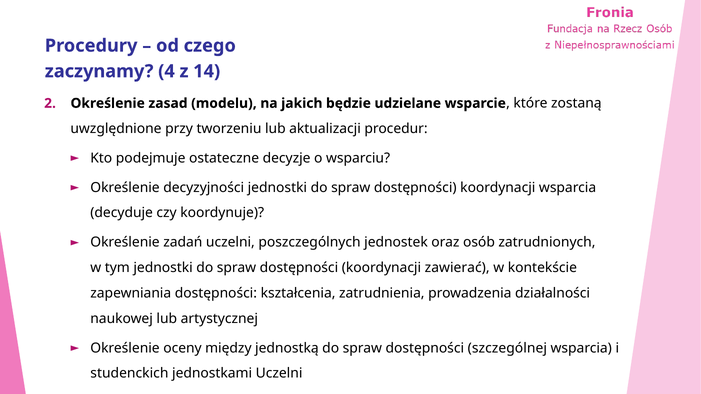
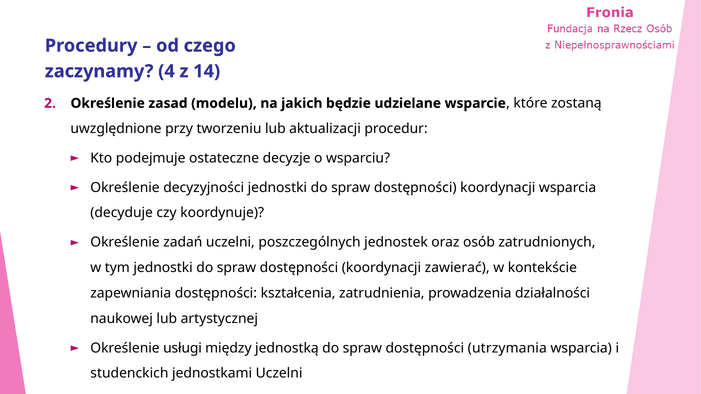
oceny: oceny -> usługi (183, 348)
szczególnej: szczególnej -> utrzymania (507, 348)
